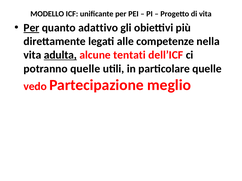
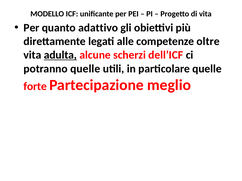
Per underline: present -> none (31, 28)
nella: nella -> oltre (208, 41)
tentati: tentati -> scherzi (130, 55)
vedo: vedo -> forte (35, 87)
